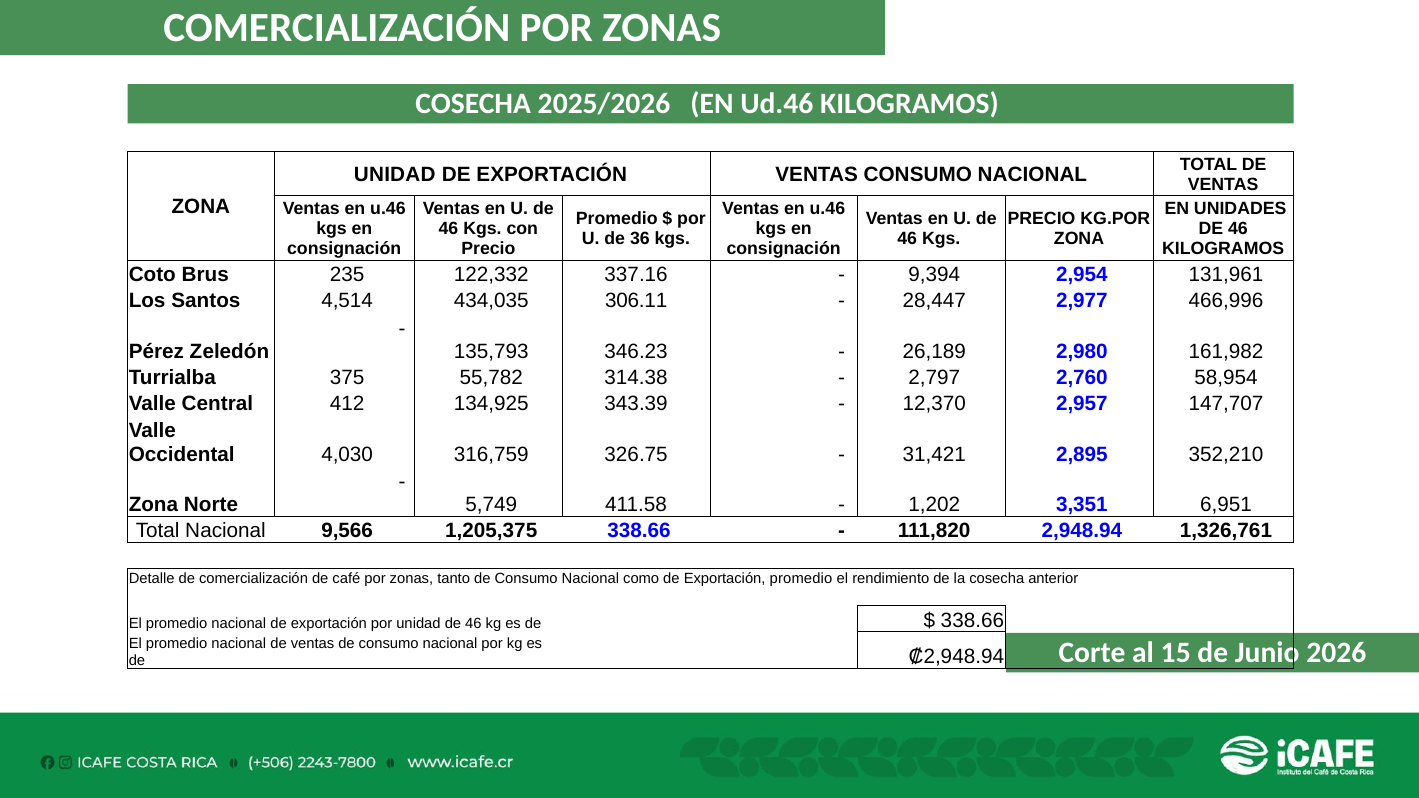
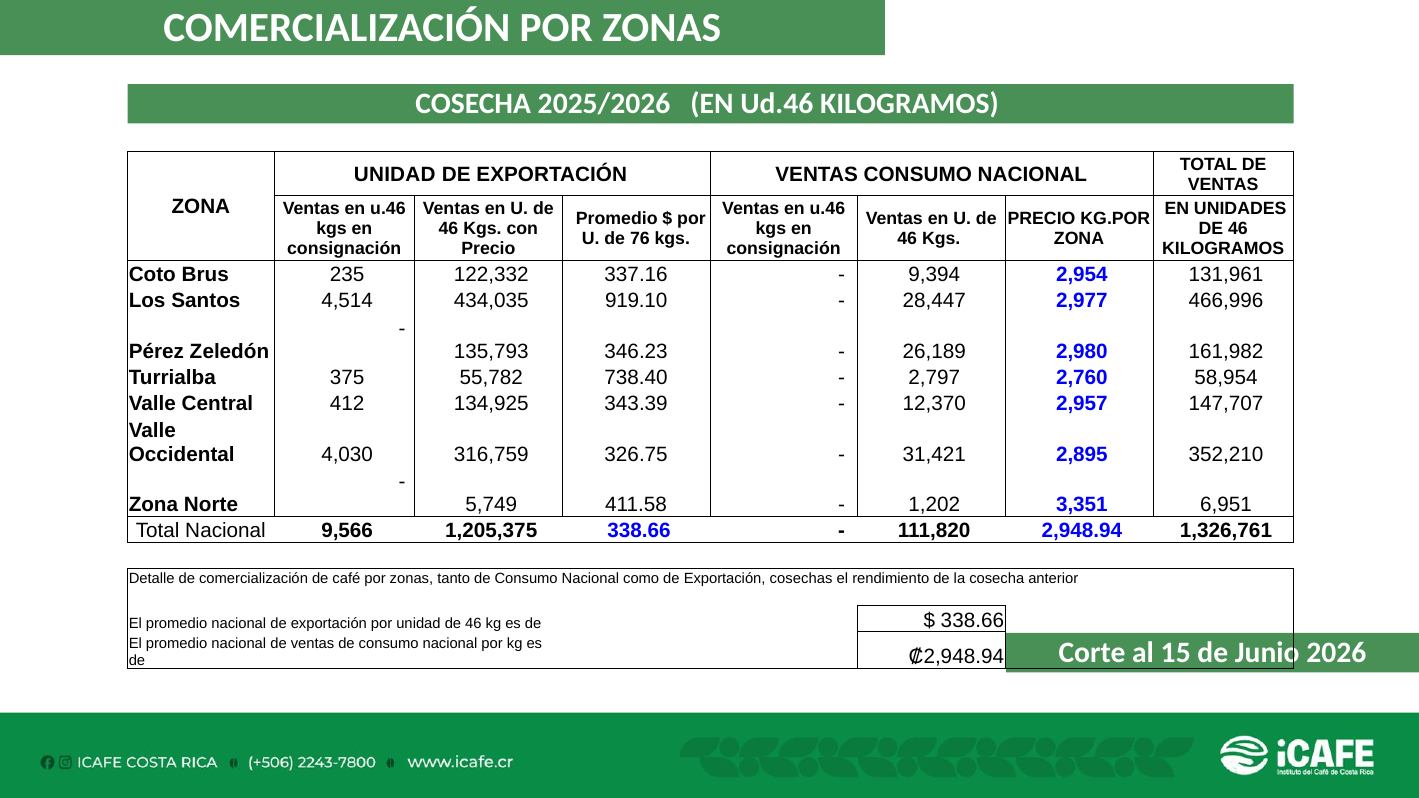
36: 36 -> 76 (640, 239)
306.11: 306.11 -> 919.10 (636, 301)
314.38: 314.38 -> 738.40 (636, 378)
Exportación promedio: promedio -> cosechas (801, 578)
